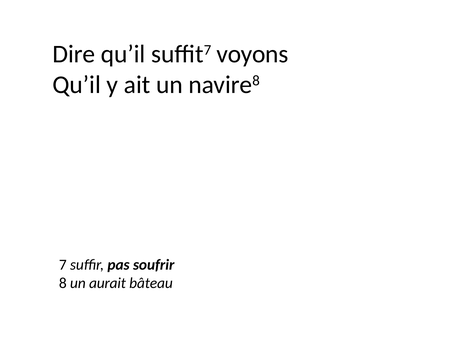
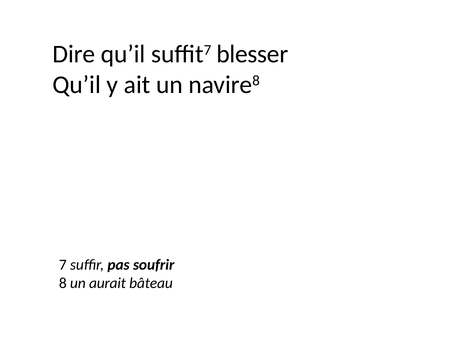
voyons: voyons -> blesser (252, 54)
